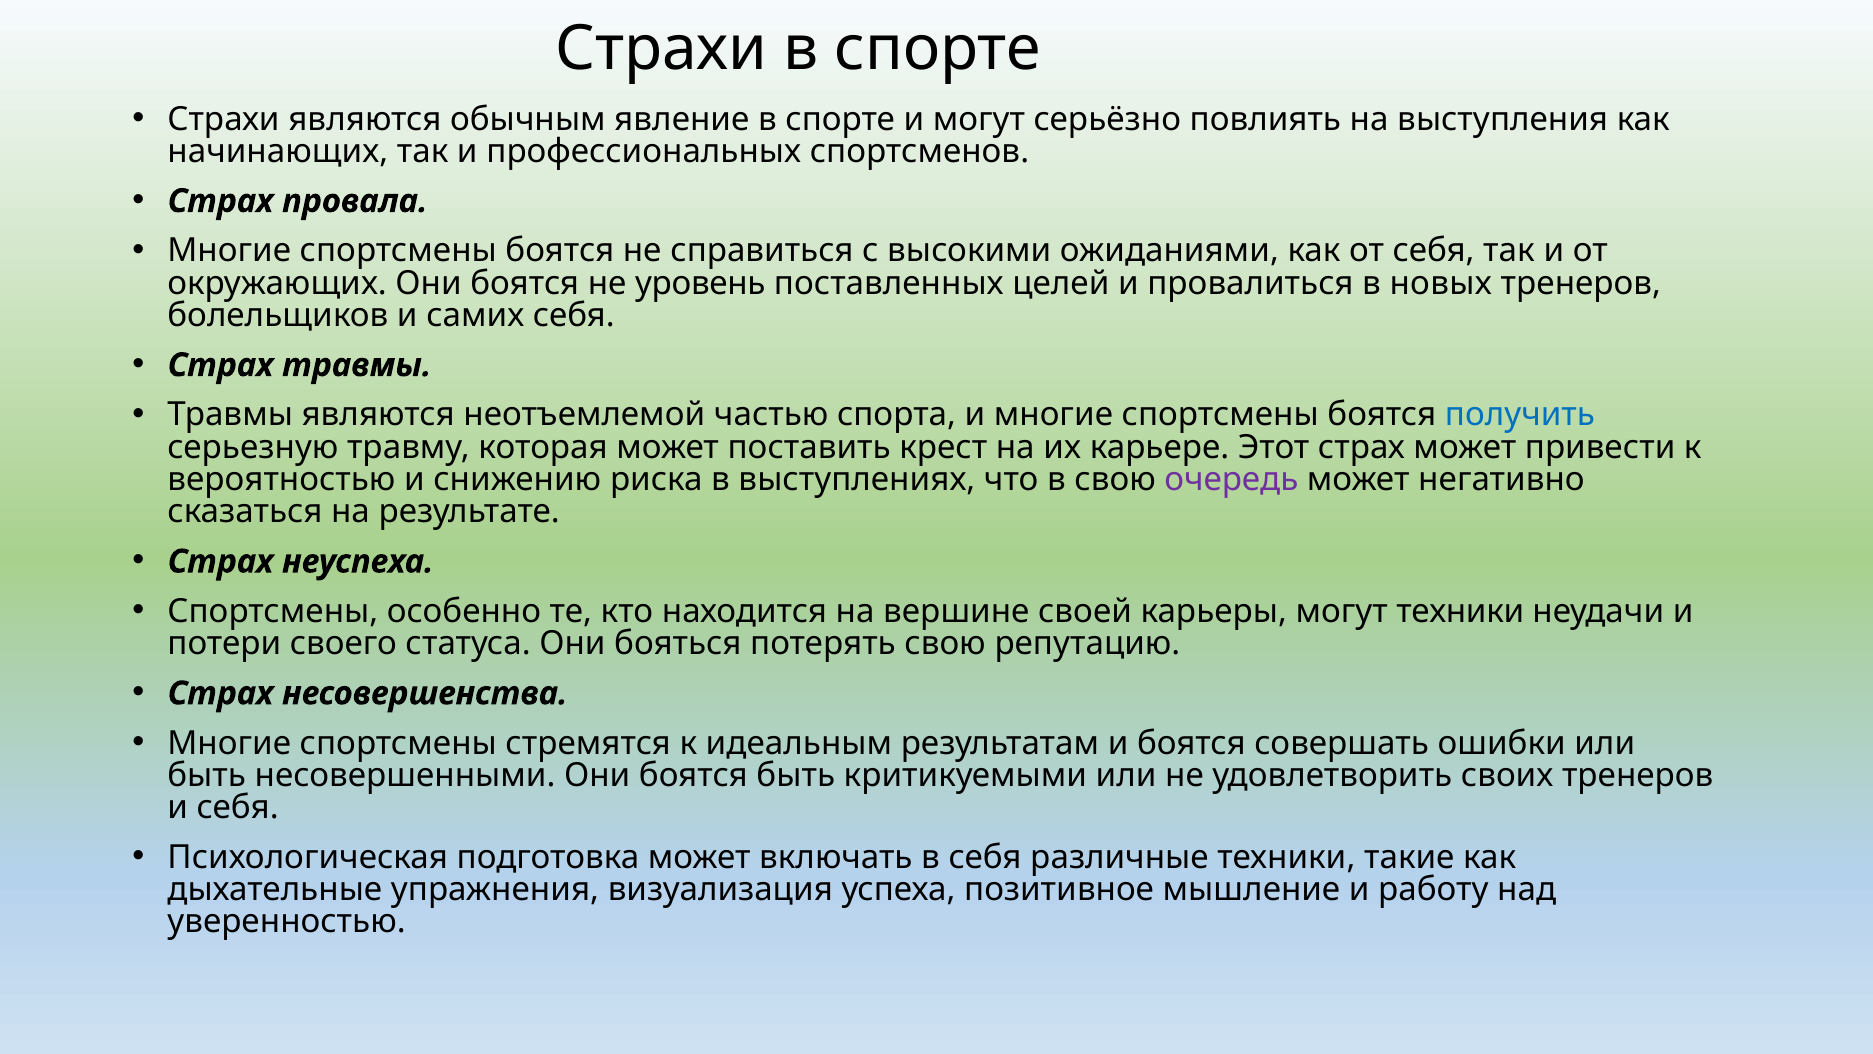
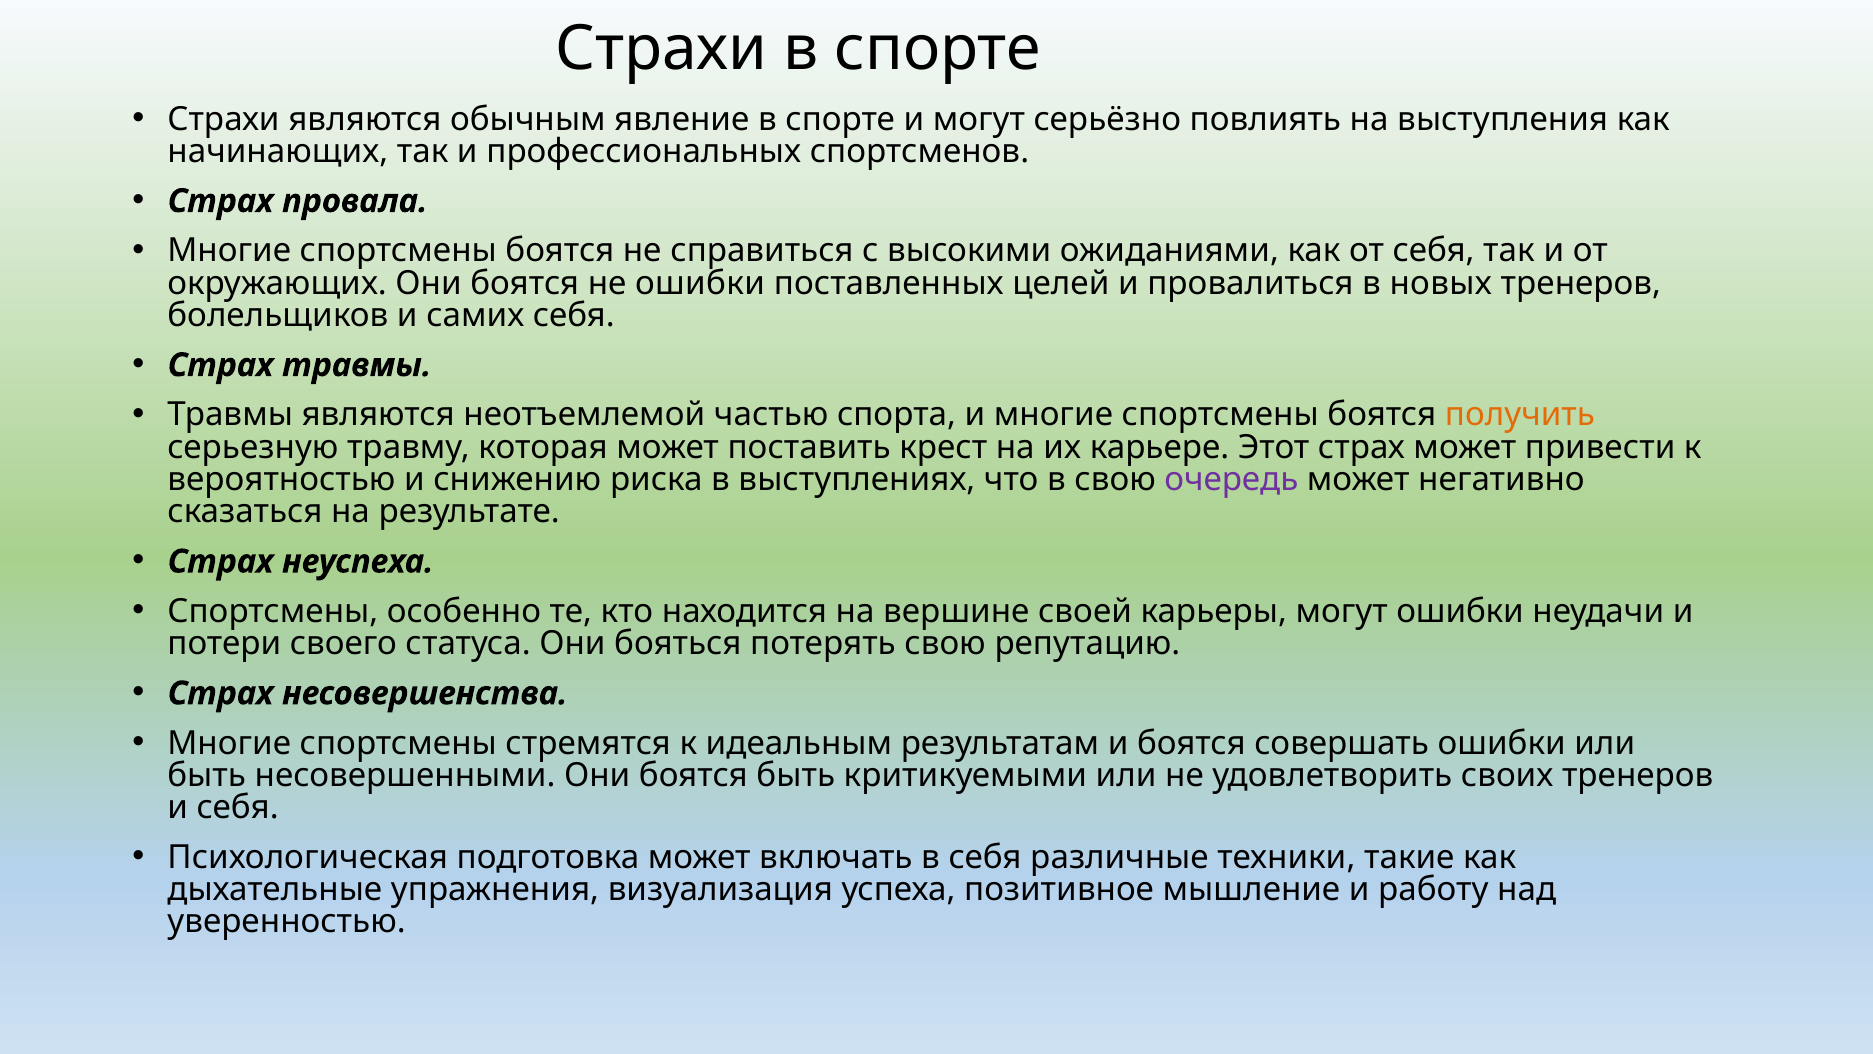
не уровень: уровень -> ошибки (700, 283)
получить colour: blue -> orange (1520, 415)
могут техники: техники -> ошибки (1460, 611)
